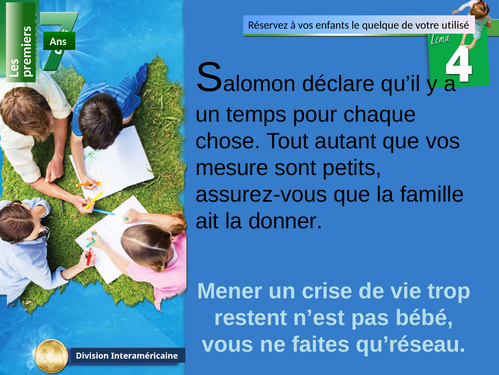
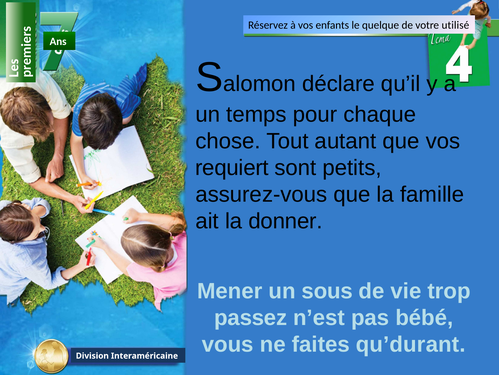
mesure: mesure -> requiert (232, 167)
crise: crise -> sous (327, 291)
restent: restent -> passez (251, 317)
qu’réseau: qu’réseau -> qu’durant (411, 344)
